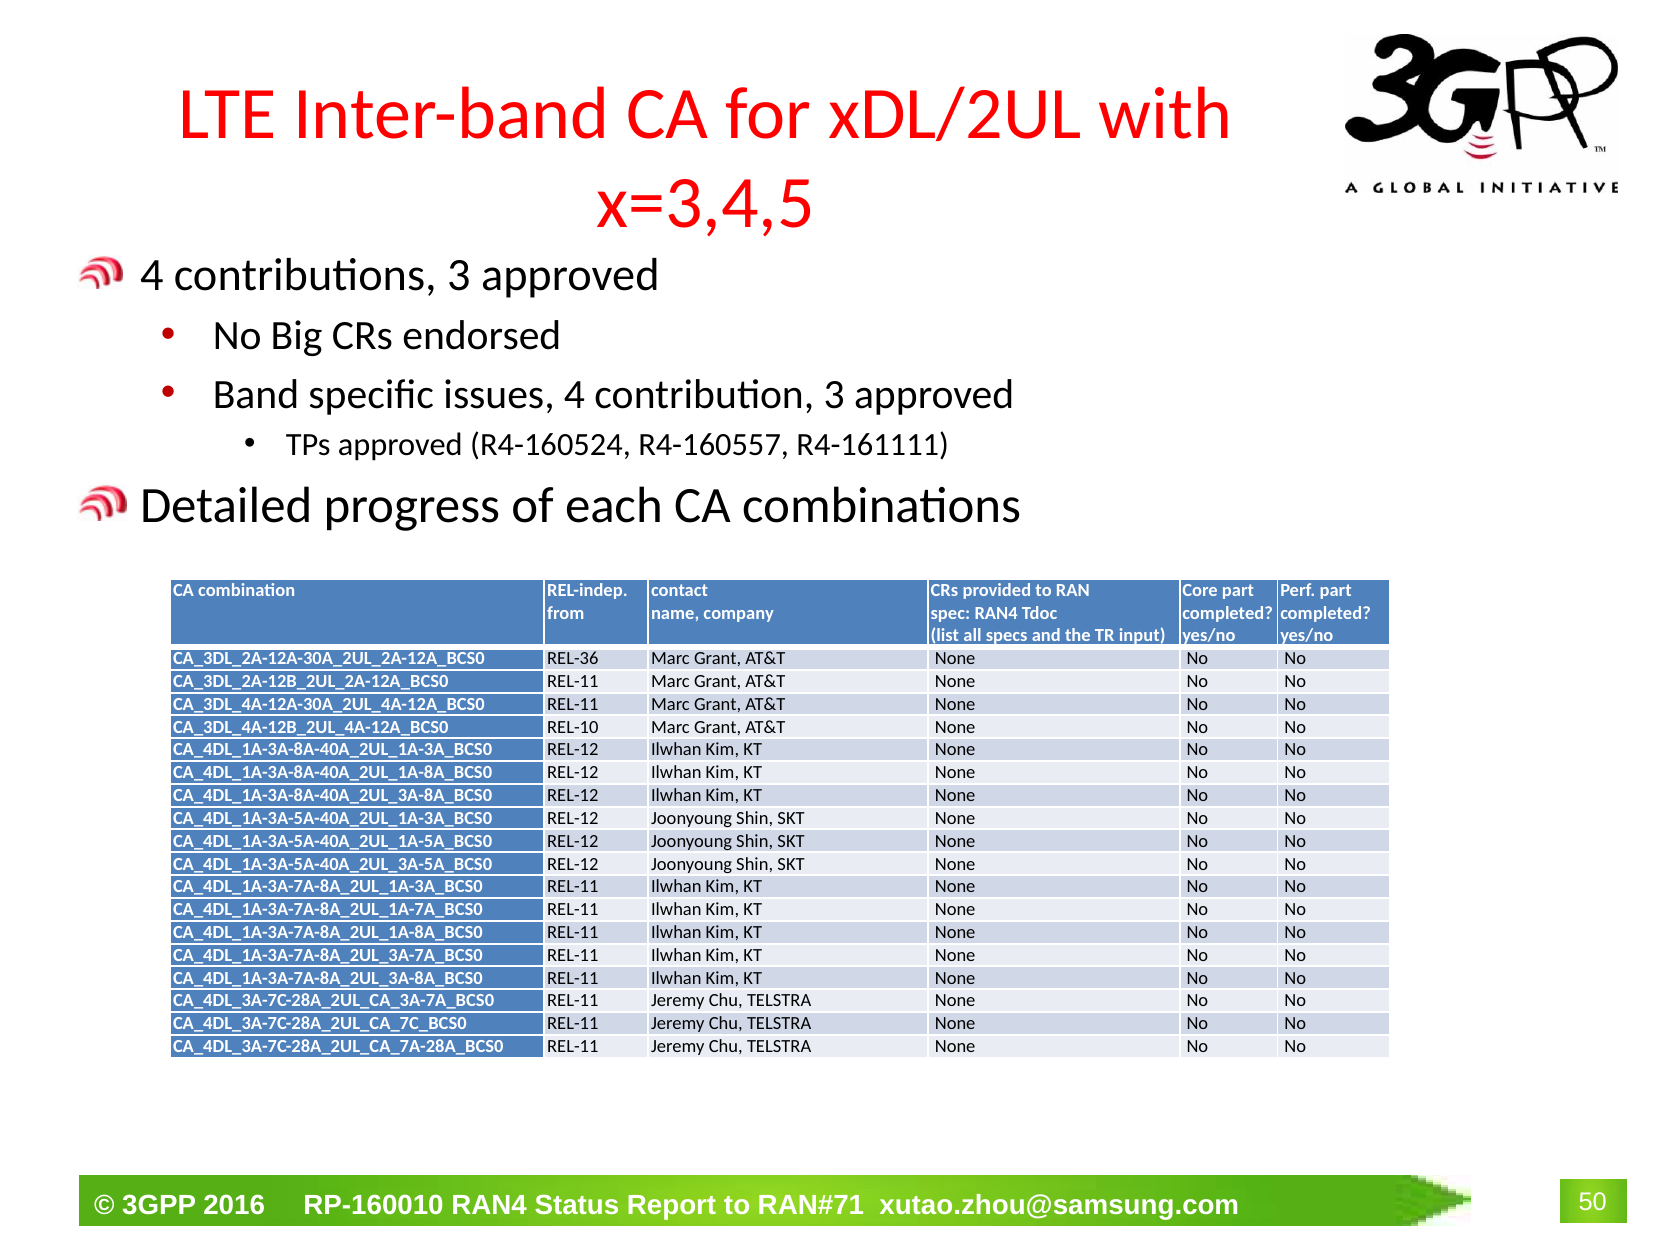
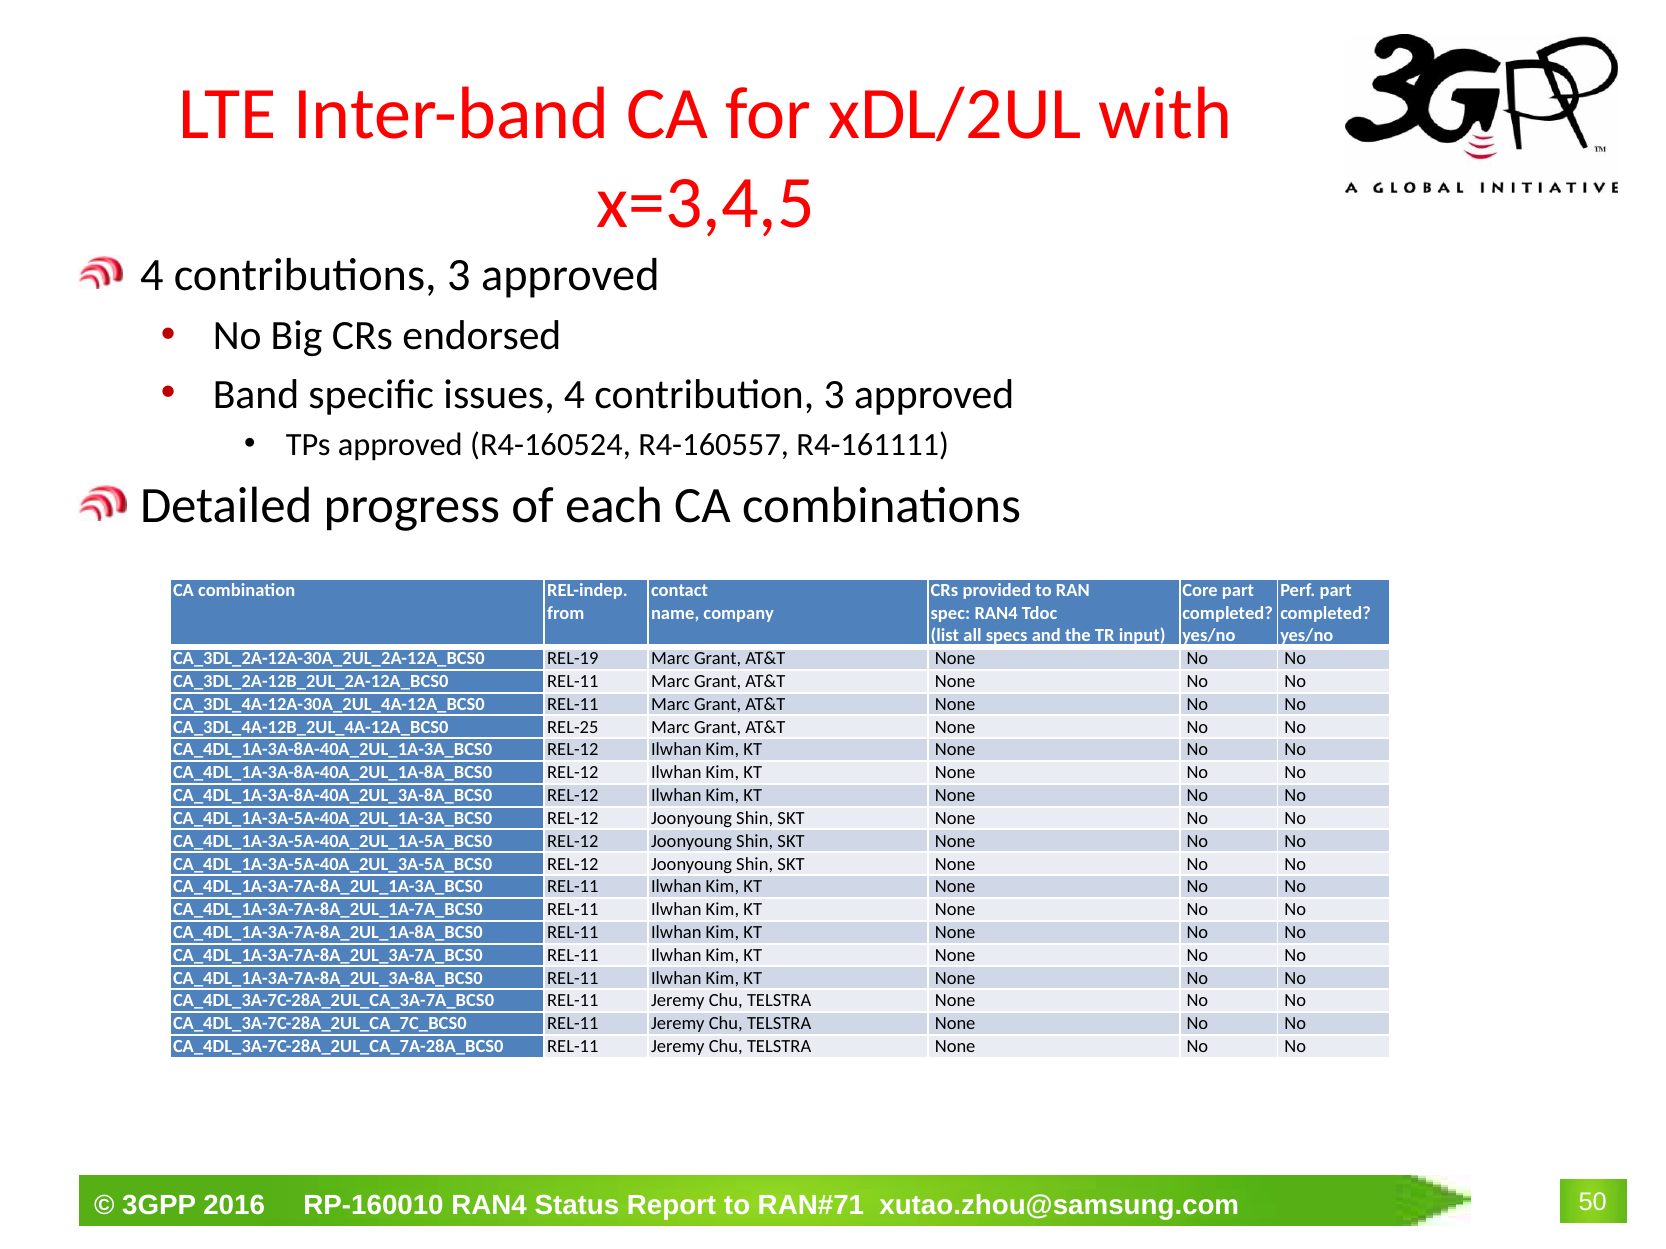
REL-36: REL-36 -> REL-19 (573, 659)
REL-10: REL-10 -> REL-25 (573, 727)
